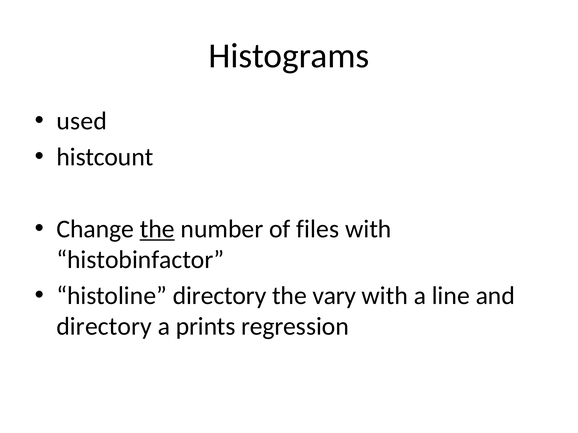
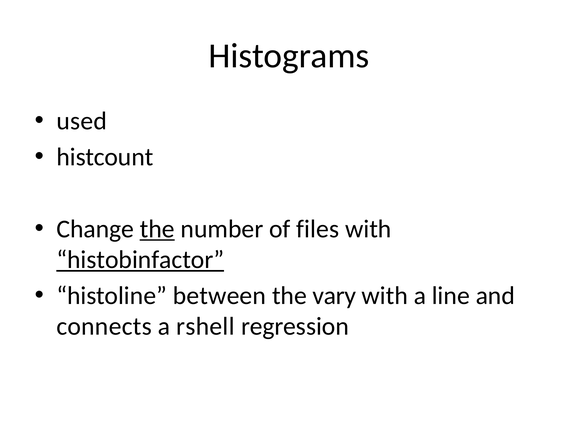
histobinfactor underline: none -> present (140, 260)
histoline directory: directory -> between (219, 296)
directory: directory -> connects (104, 327)
prints: prints -> rshell (205, 327)
